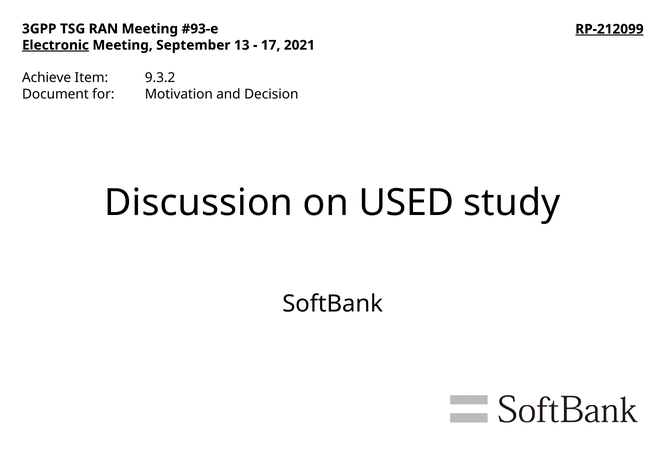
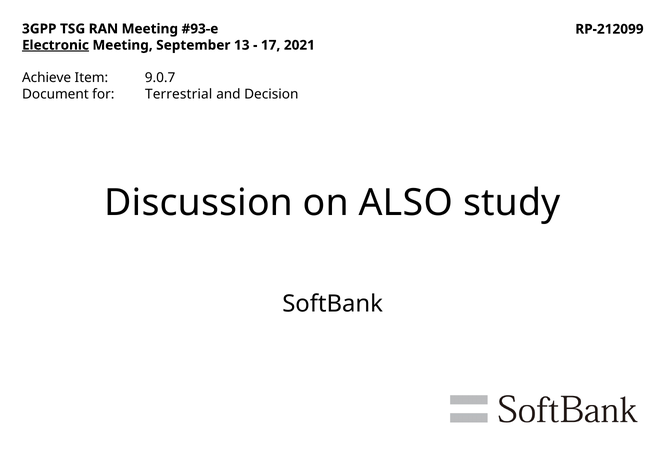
RP-212099 underline: present -> none (609, 29)
9.3.2: 9.3.2 -> 9.0.7 (160, 78)
Motivation: Motivation -> Terrestrial (179, 94)
USED: USED -> ALSO (406, 203)
